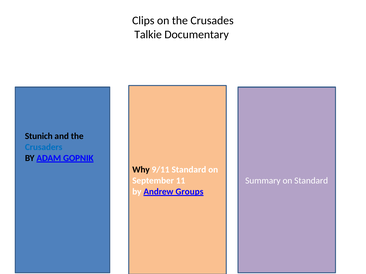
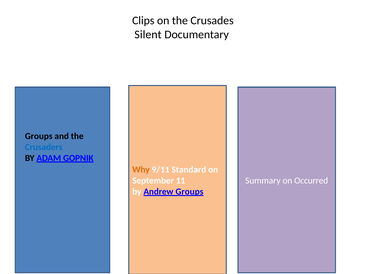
Talkie: Talkie -> Silent (148, 35)
Stunich: Stunich -> Groups (39, 136)
Why colour: black -> orange (141, 170)
on Standard: Standard -> Occurred (311, 181)
